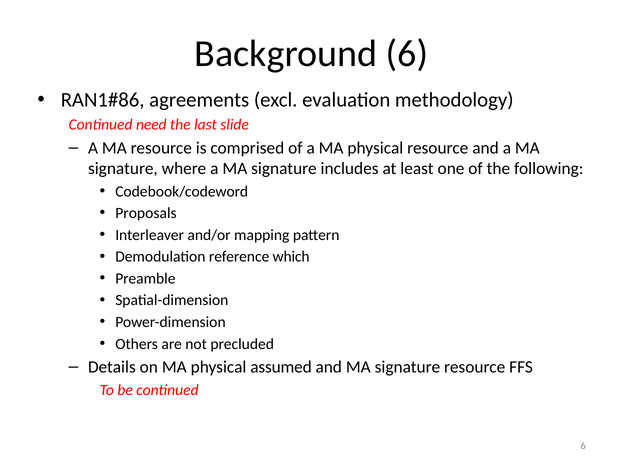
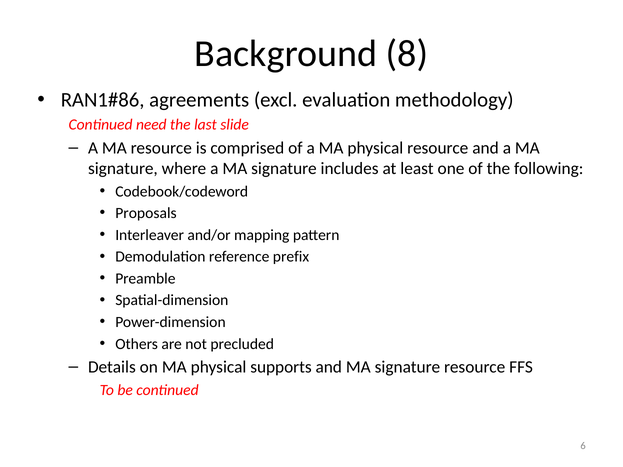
Background 6: 6 -> 8 (407, 54)
which: which -> prefix (291, 257)
assumed: assumed -> supports (281, 367)
